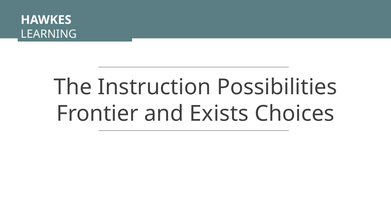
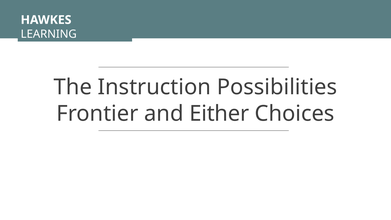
Exists: Exists -> Either (219, 113)
